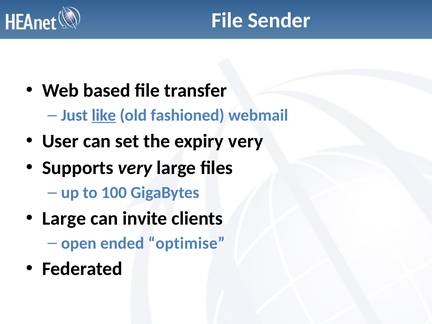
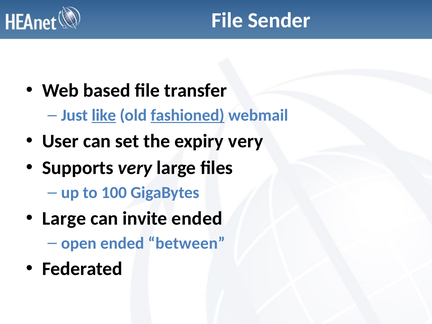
fashioned underline: none -> present (188, 115)
invite clients: clients -> ended (197, 218)
optimise: optimise -> between (187, 243)
